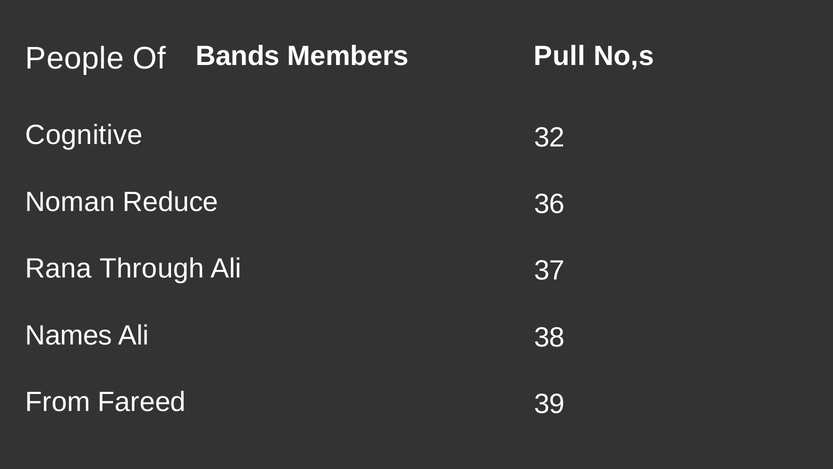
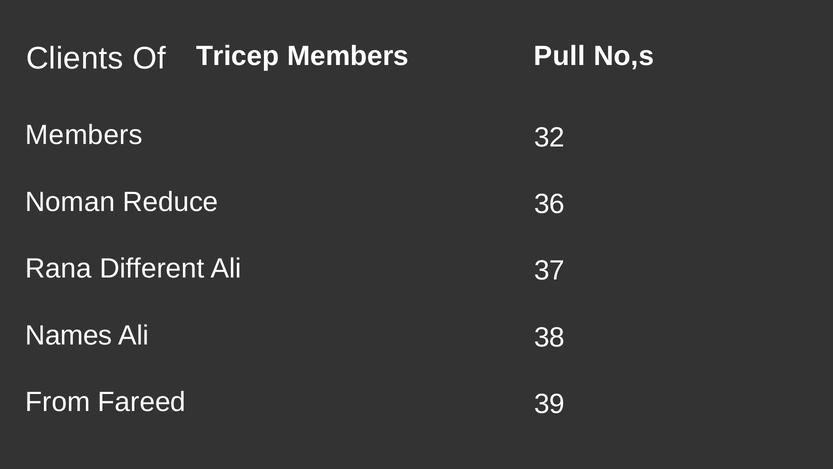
People: People -> Clients (75, 58)
Bands: Bands -> Tricep (238, 56)
Cognitive: Cognitive -> Members (84, 135)
Through: Through -> Different (152, 268)
